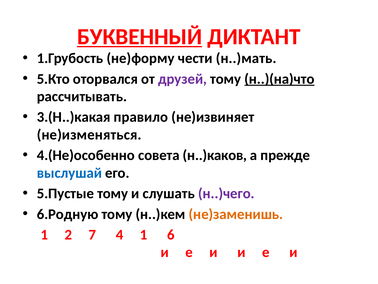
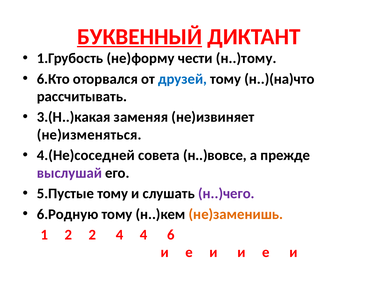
н..)мать: н..)мать -> н..)тому (246, 58)
5.Кто: 5.Кто -> 6.Кто (53, 79)
друзей colour: purple -> blue (183, 79)
н..)(на)что underline: present -> none (279, 79)
правило: правило -> заменяя (141, 117)
4.(Не)особенно: 4.(Не)особенно -> 4.(Не)соседней (86, 155)
н..)каков: н..)каков -> н..)вовсе (215, 155)
выслушай colour: blue -> purple (69, 173)
2 7: 7 -> 2 (92, 234)
4 1: 1 -> 4 (144, 234)
